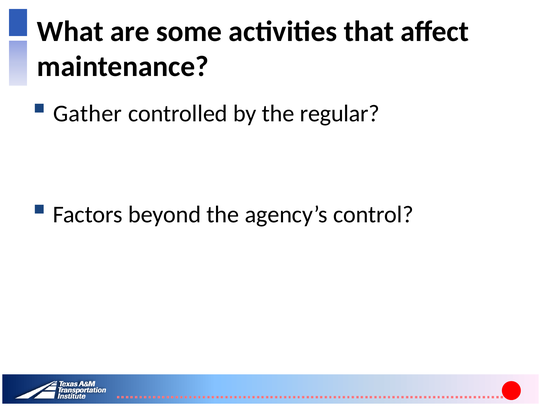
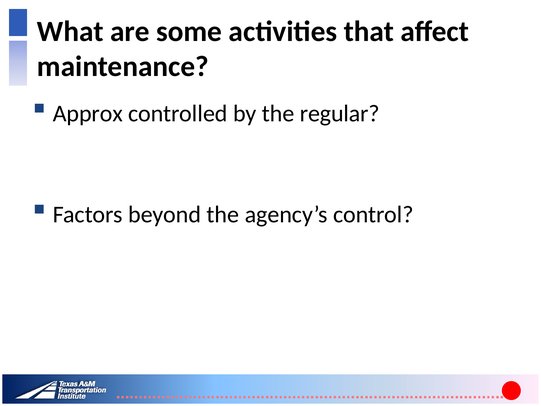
Gather: Gather -> Approx (88, 113)
